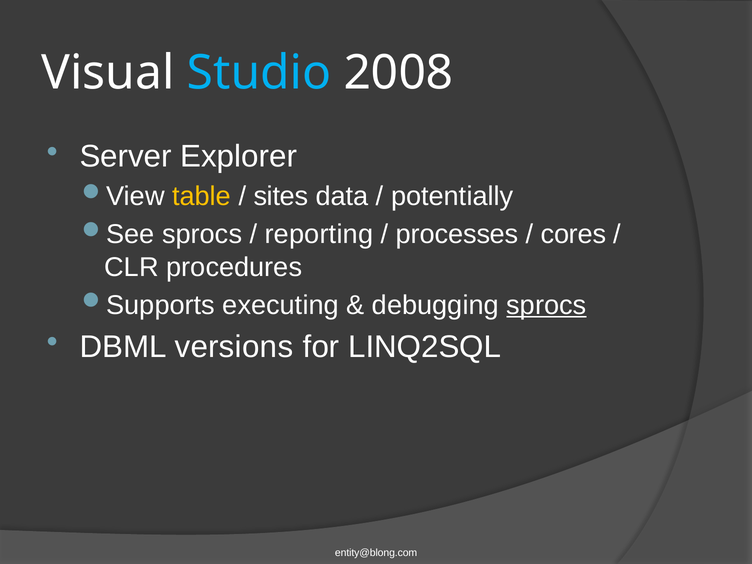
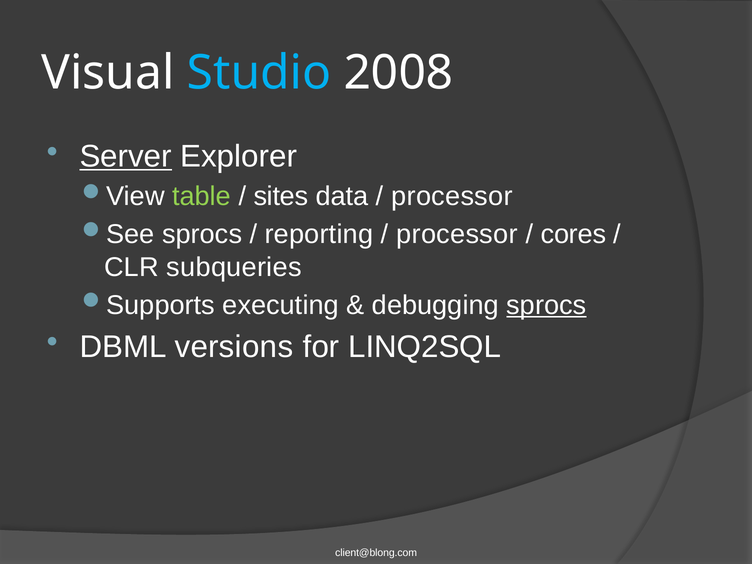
Server underline: none -> present (126, 156)
table colour: yellow -> light green (202, 197)
potentially: potentially -> processor (452, 197)
processes: processes -> processor (457, 234)
procedures: procedures -> subqueries (234, 267)
entity@blong.com: entity@blong.com -> client@blong.com (376, 553)
